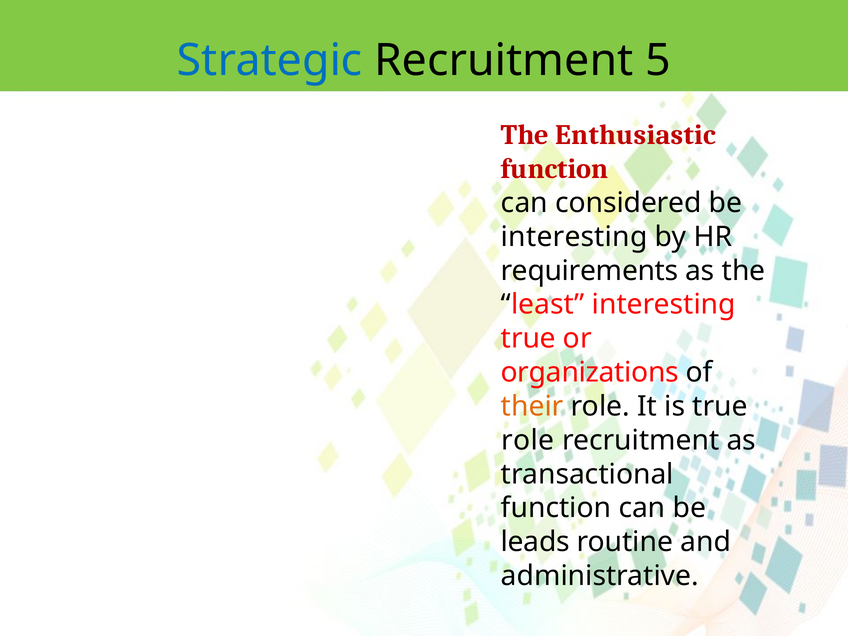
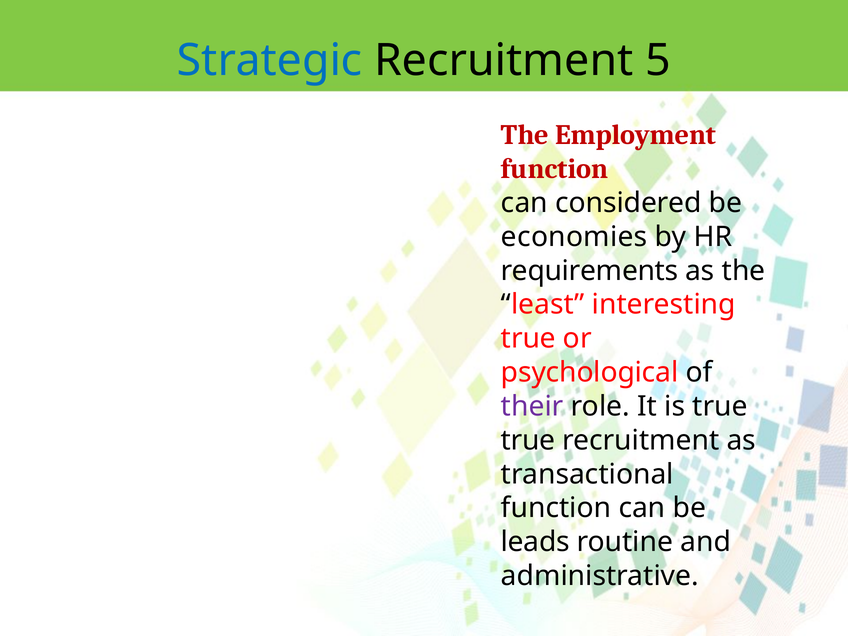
Enthusiastic: Enthusiastic -> Employment (636, 135)
interesting: interesting -> economies (574, 237)
organizations: organizations -> psychological (590, 372)
their colour: orange -> purple (532, 406)
role: role -> true (528, 440)
